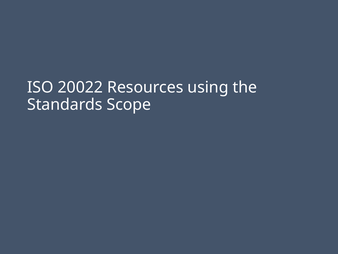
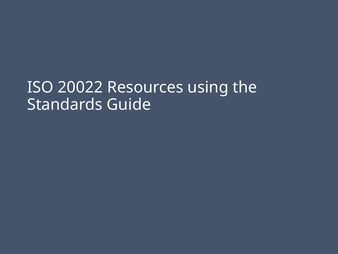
Scope: Scope -> Guide (129, 104)
